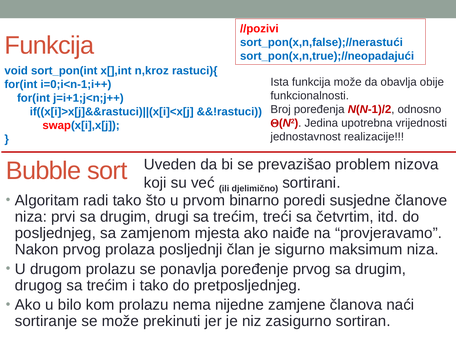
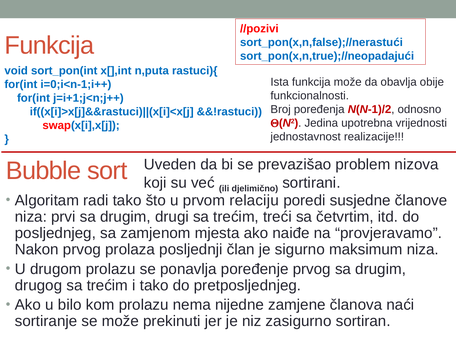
n,kroz: n,kroz -> n,puta (152, 71)
binarno: binarno -> relaciju (254, 200)
